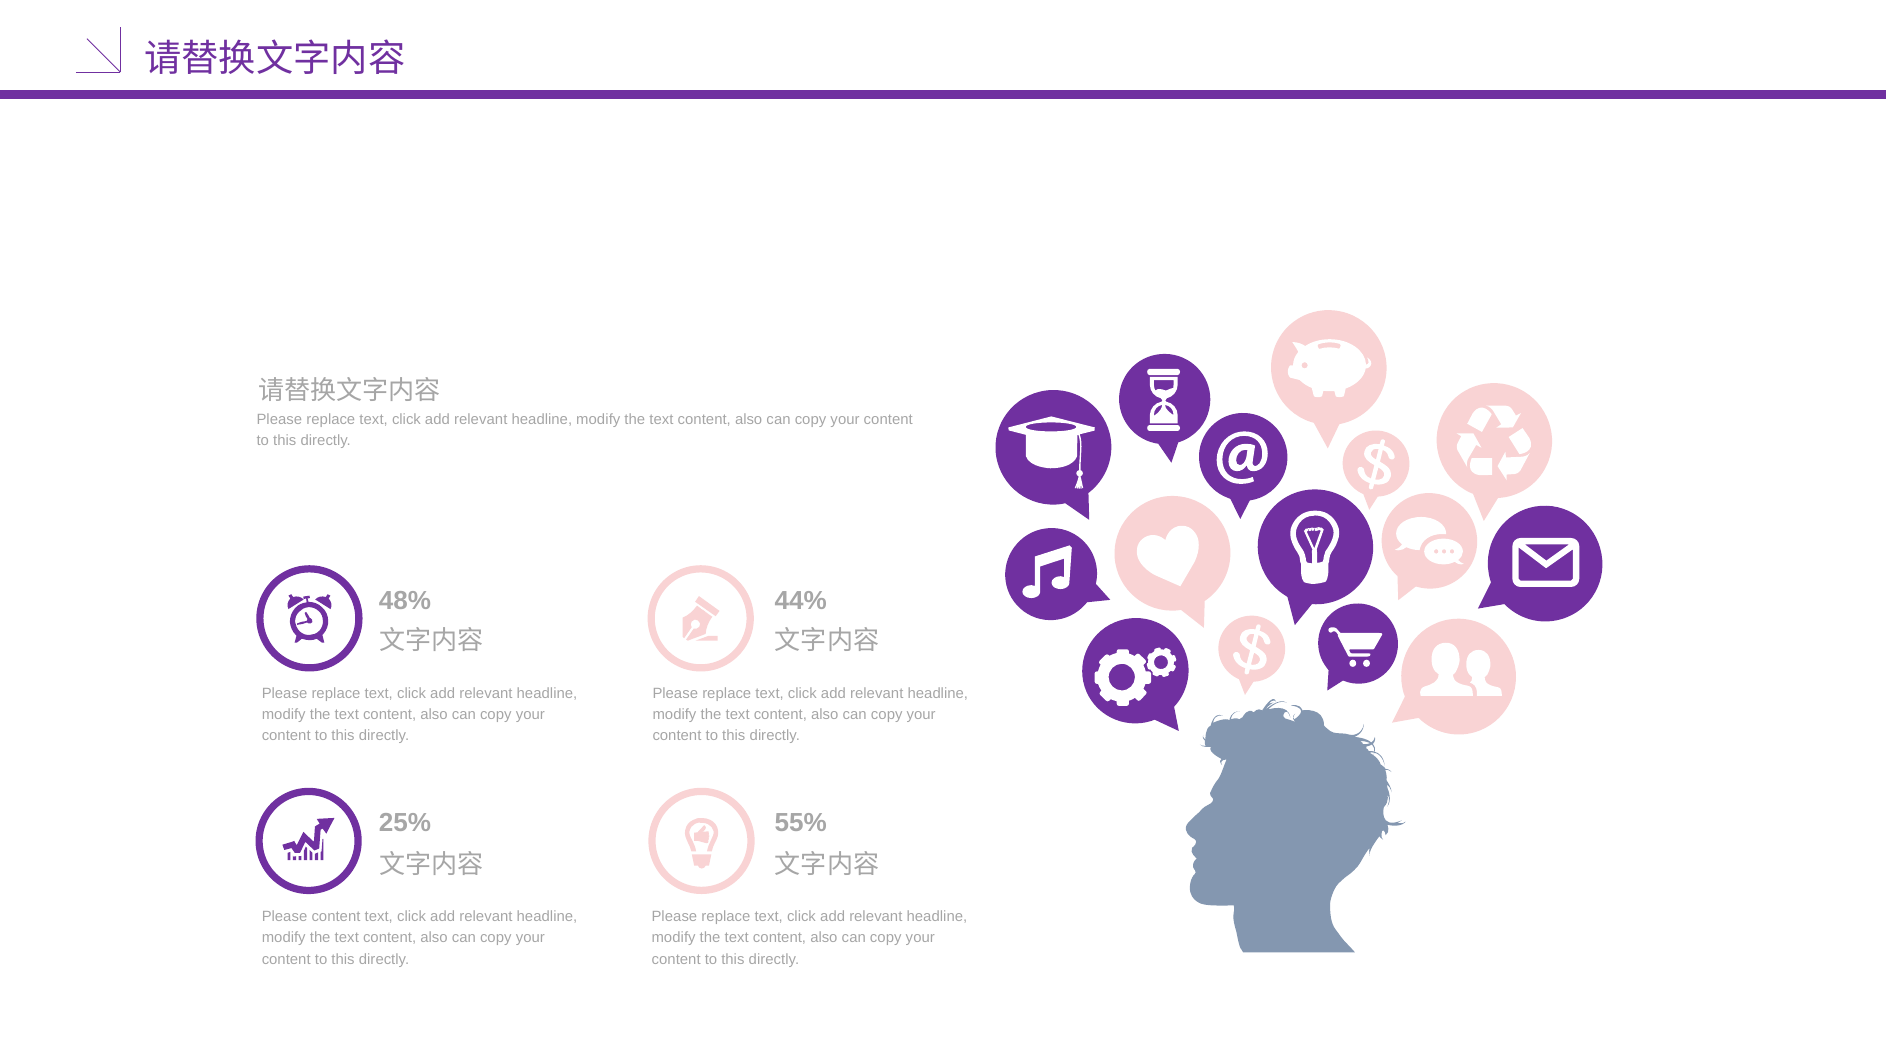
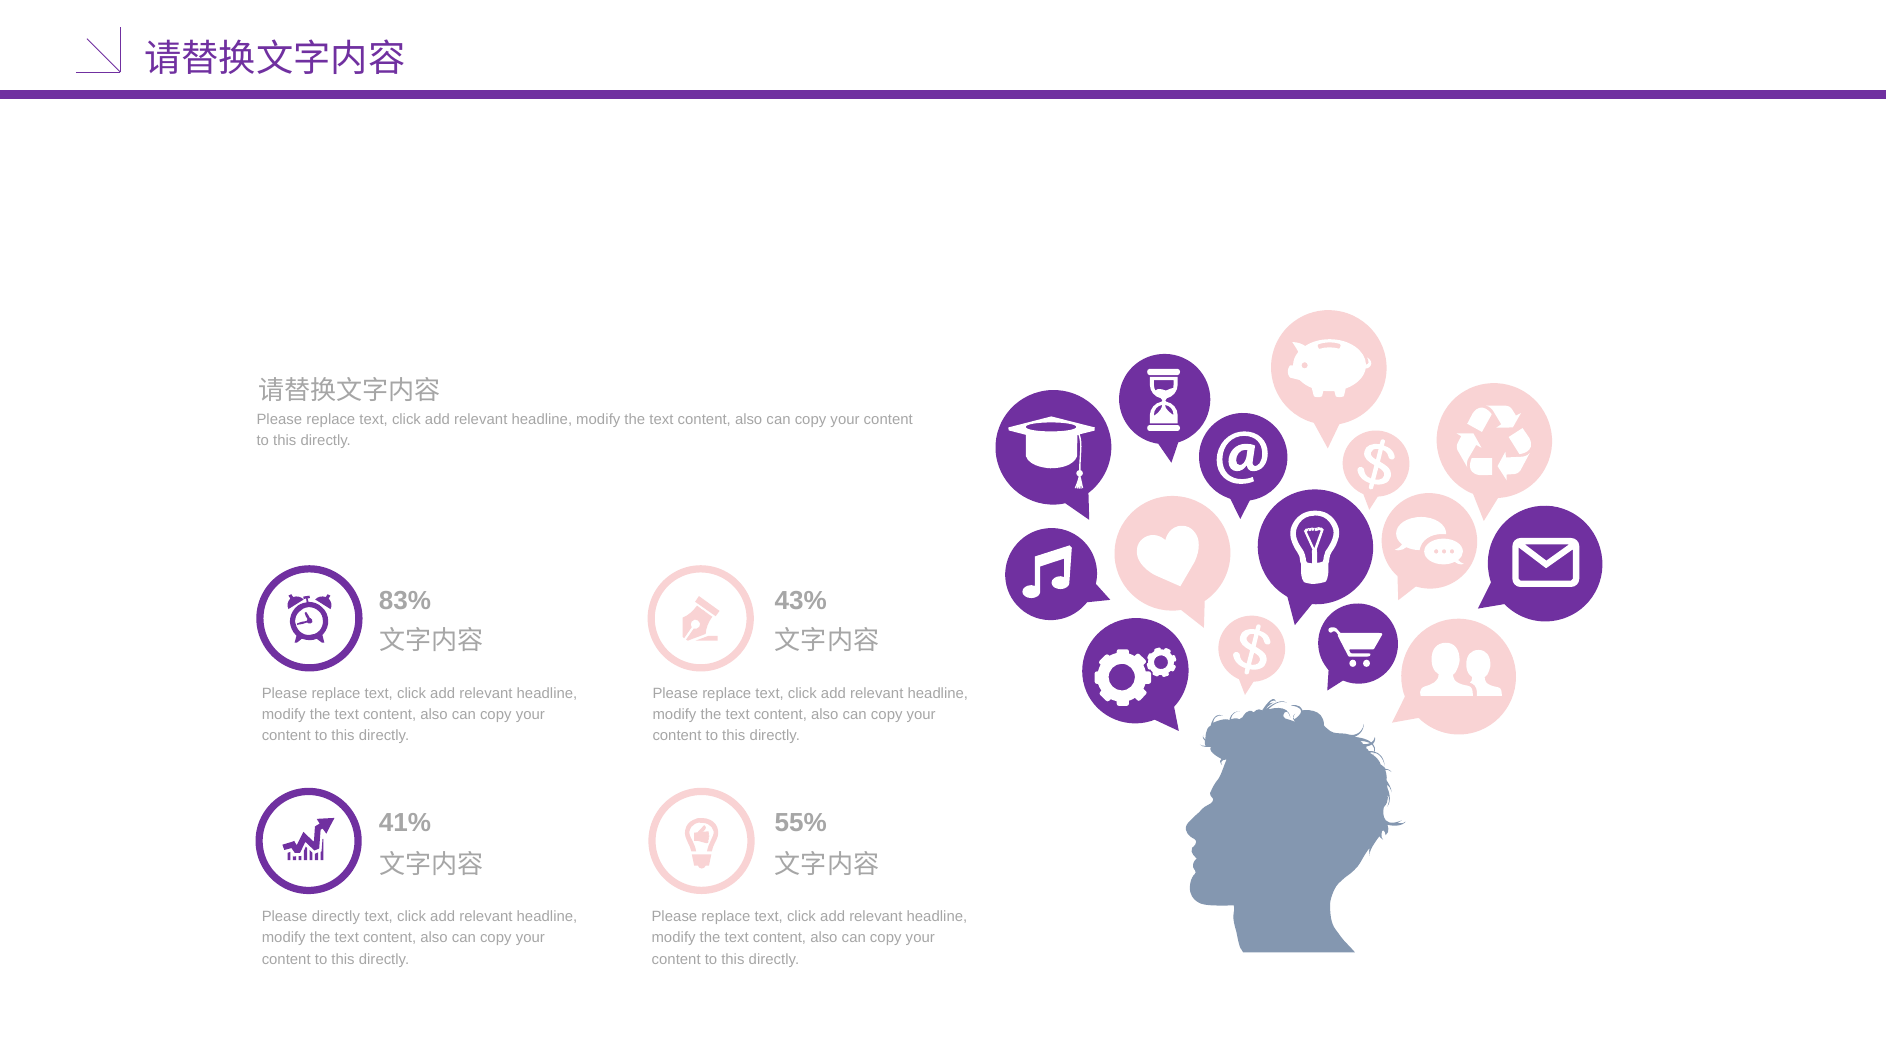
48%: 48% -> 83% (405, 601)
44%: 44% -> 43% (801, 601)
25%: 25% -> 41% (405, 823)
Please content: content -> directly (336, 917)
